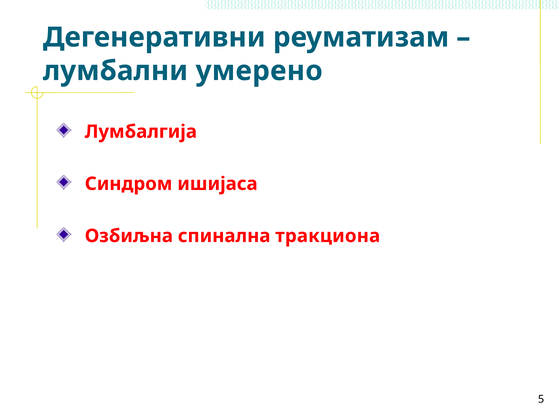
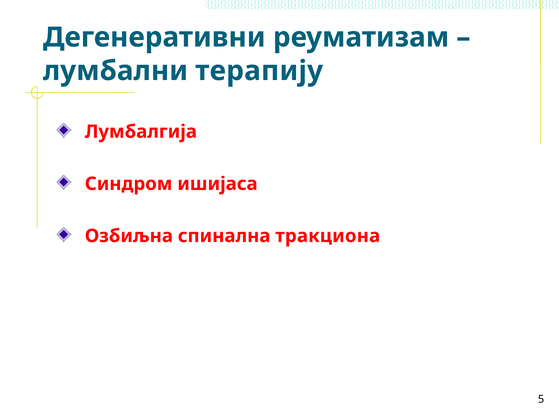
умерено: умерено -> терапију (259, 71)
